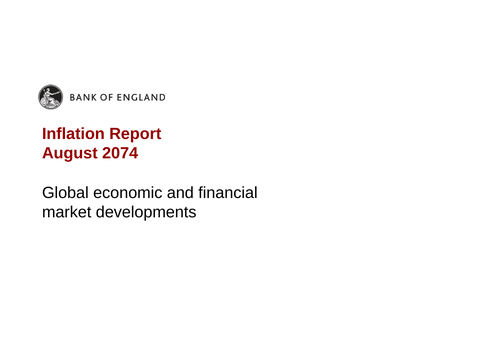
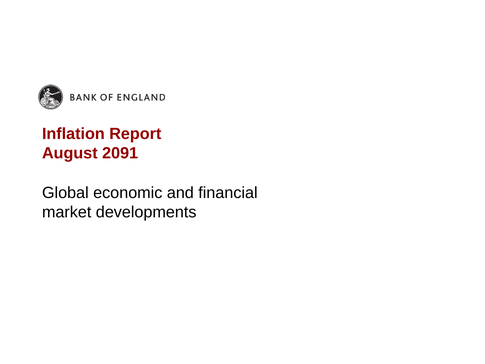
2074: 2074 -> 2091 (120, 153)
